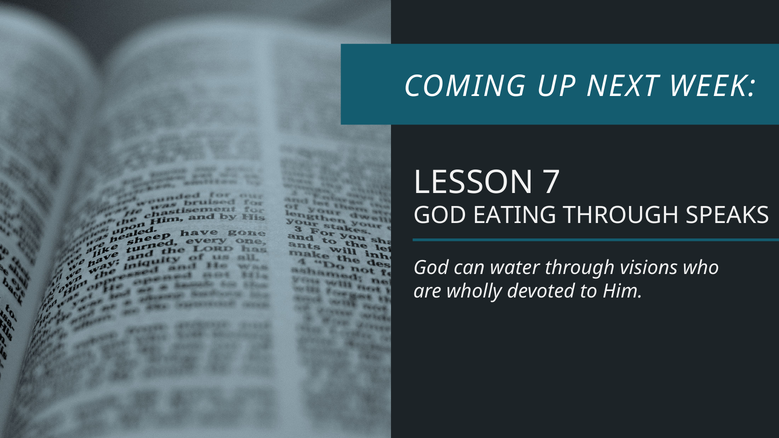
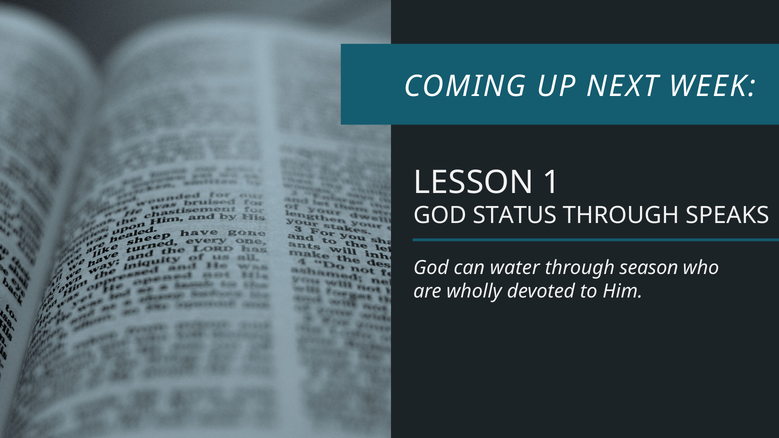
7: 7 -> 1 (552, 182)
EATING: EATING -> STATUS (515, 216)
visions: visions -> season (649, 268)
